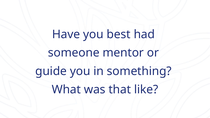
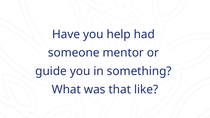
best: best -> help (119, 34)
